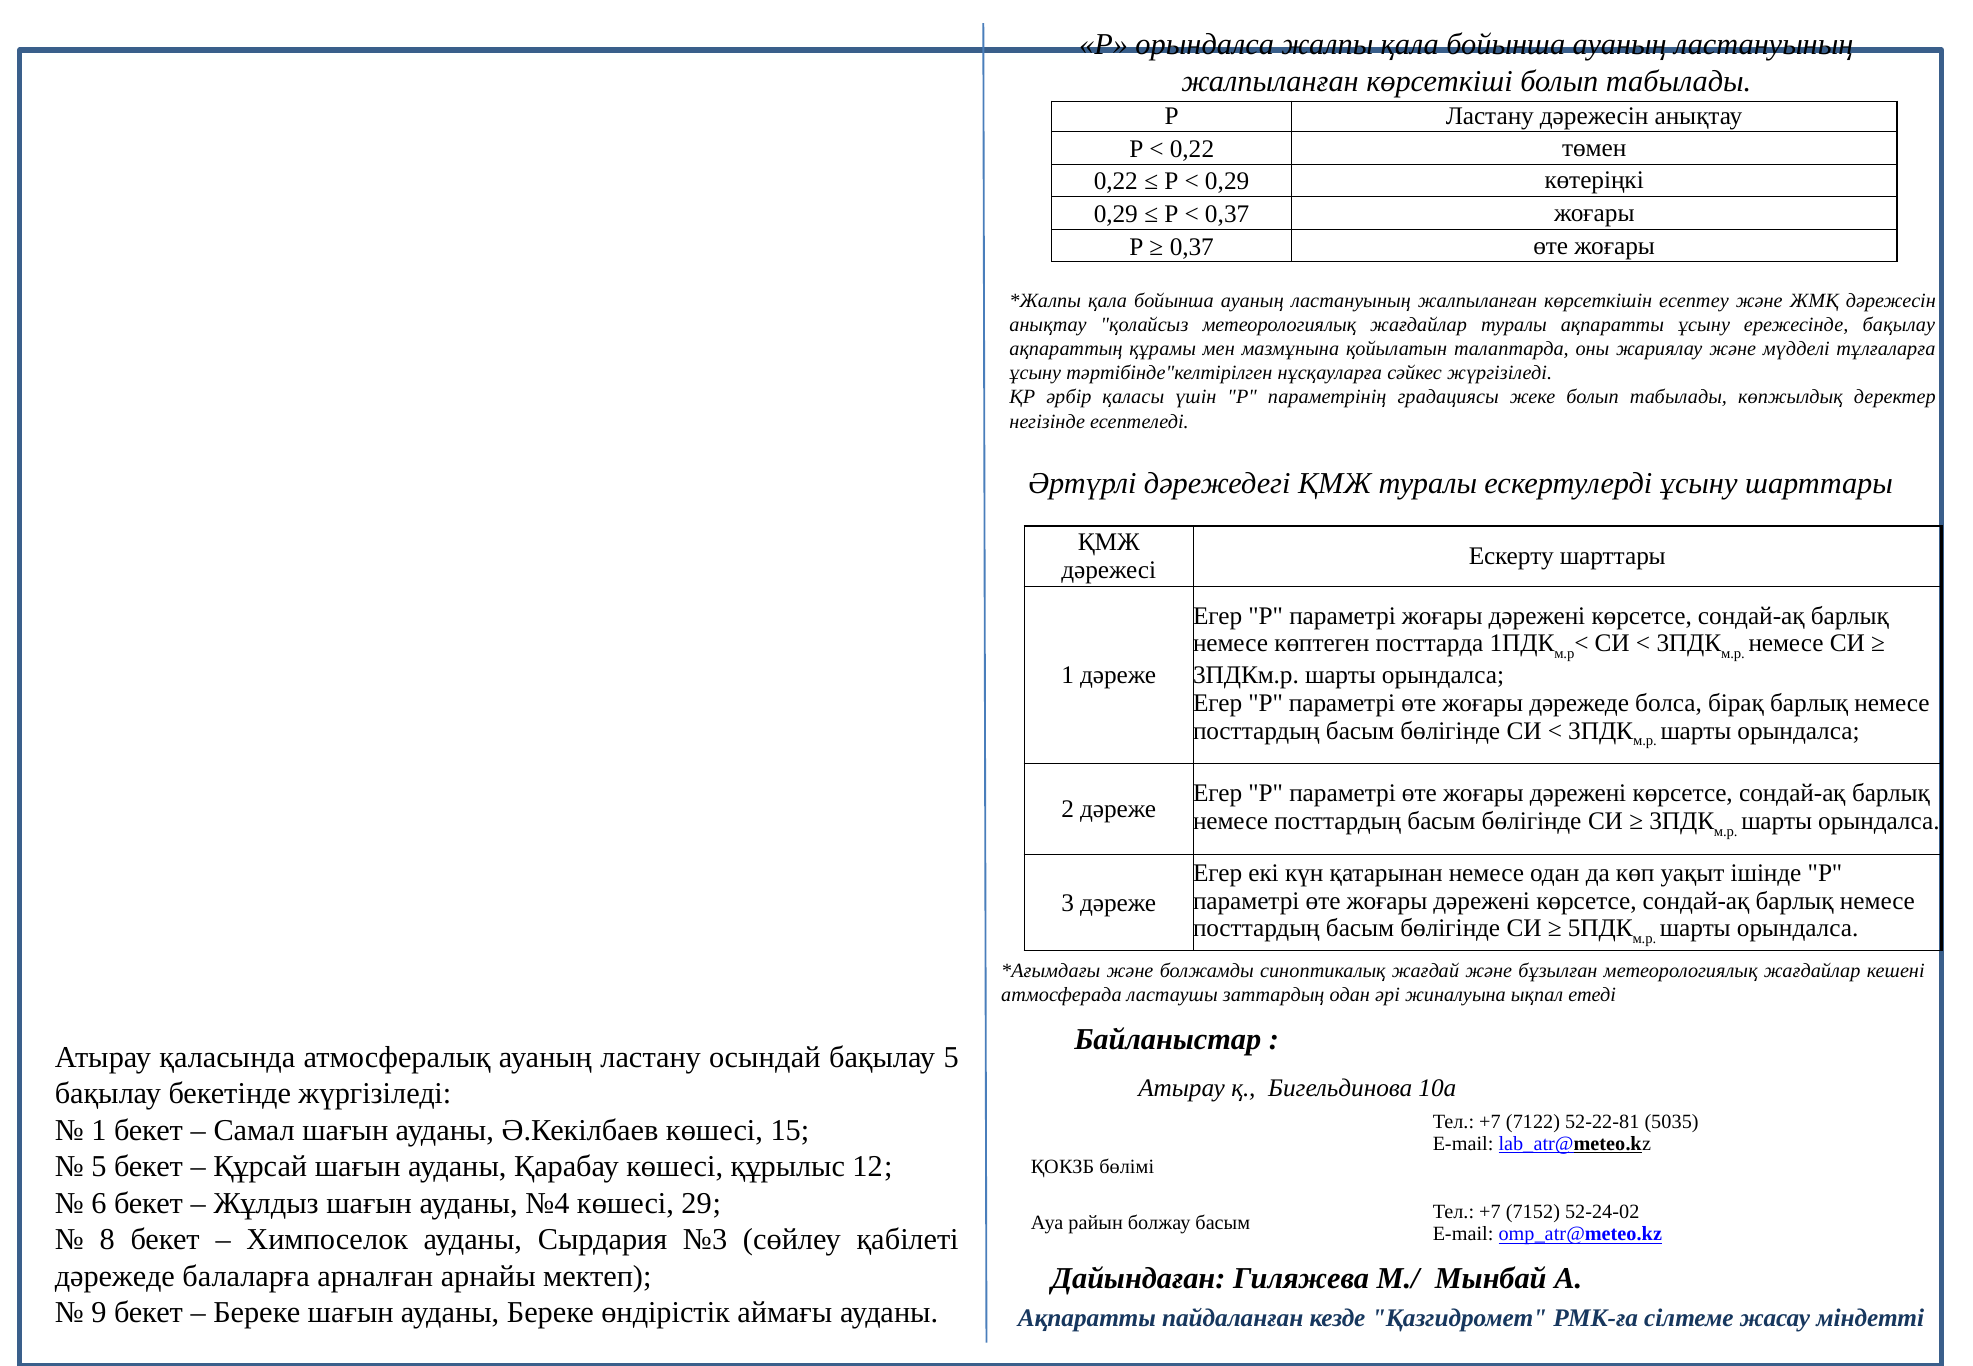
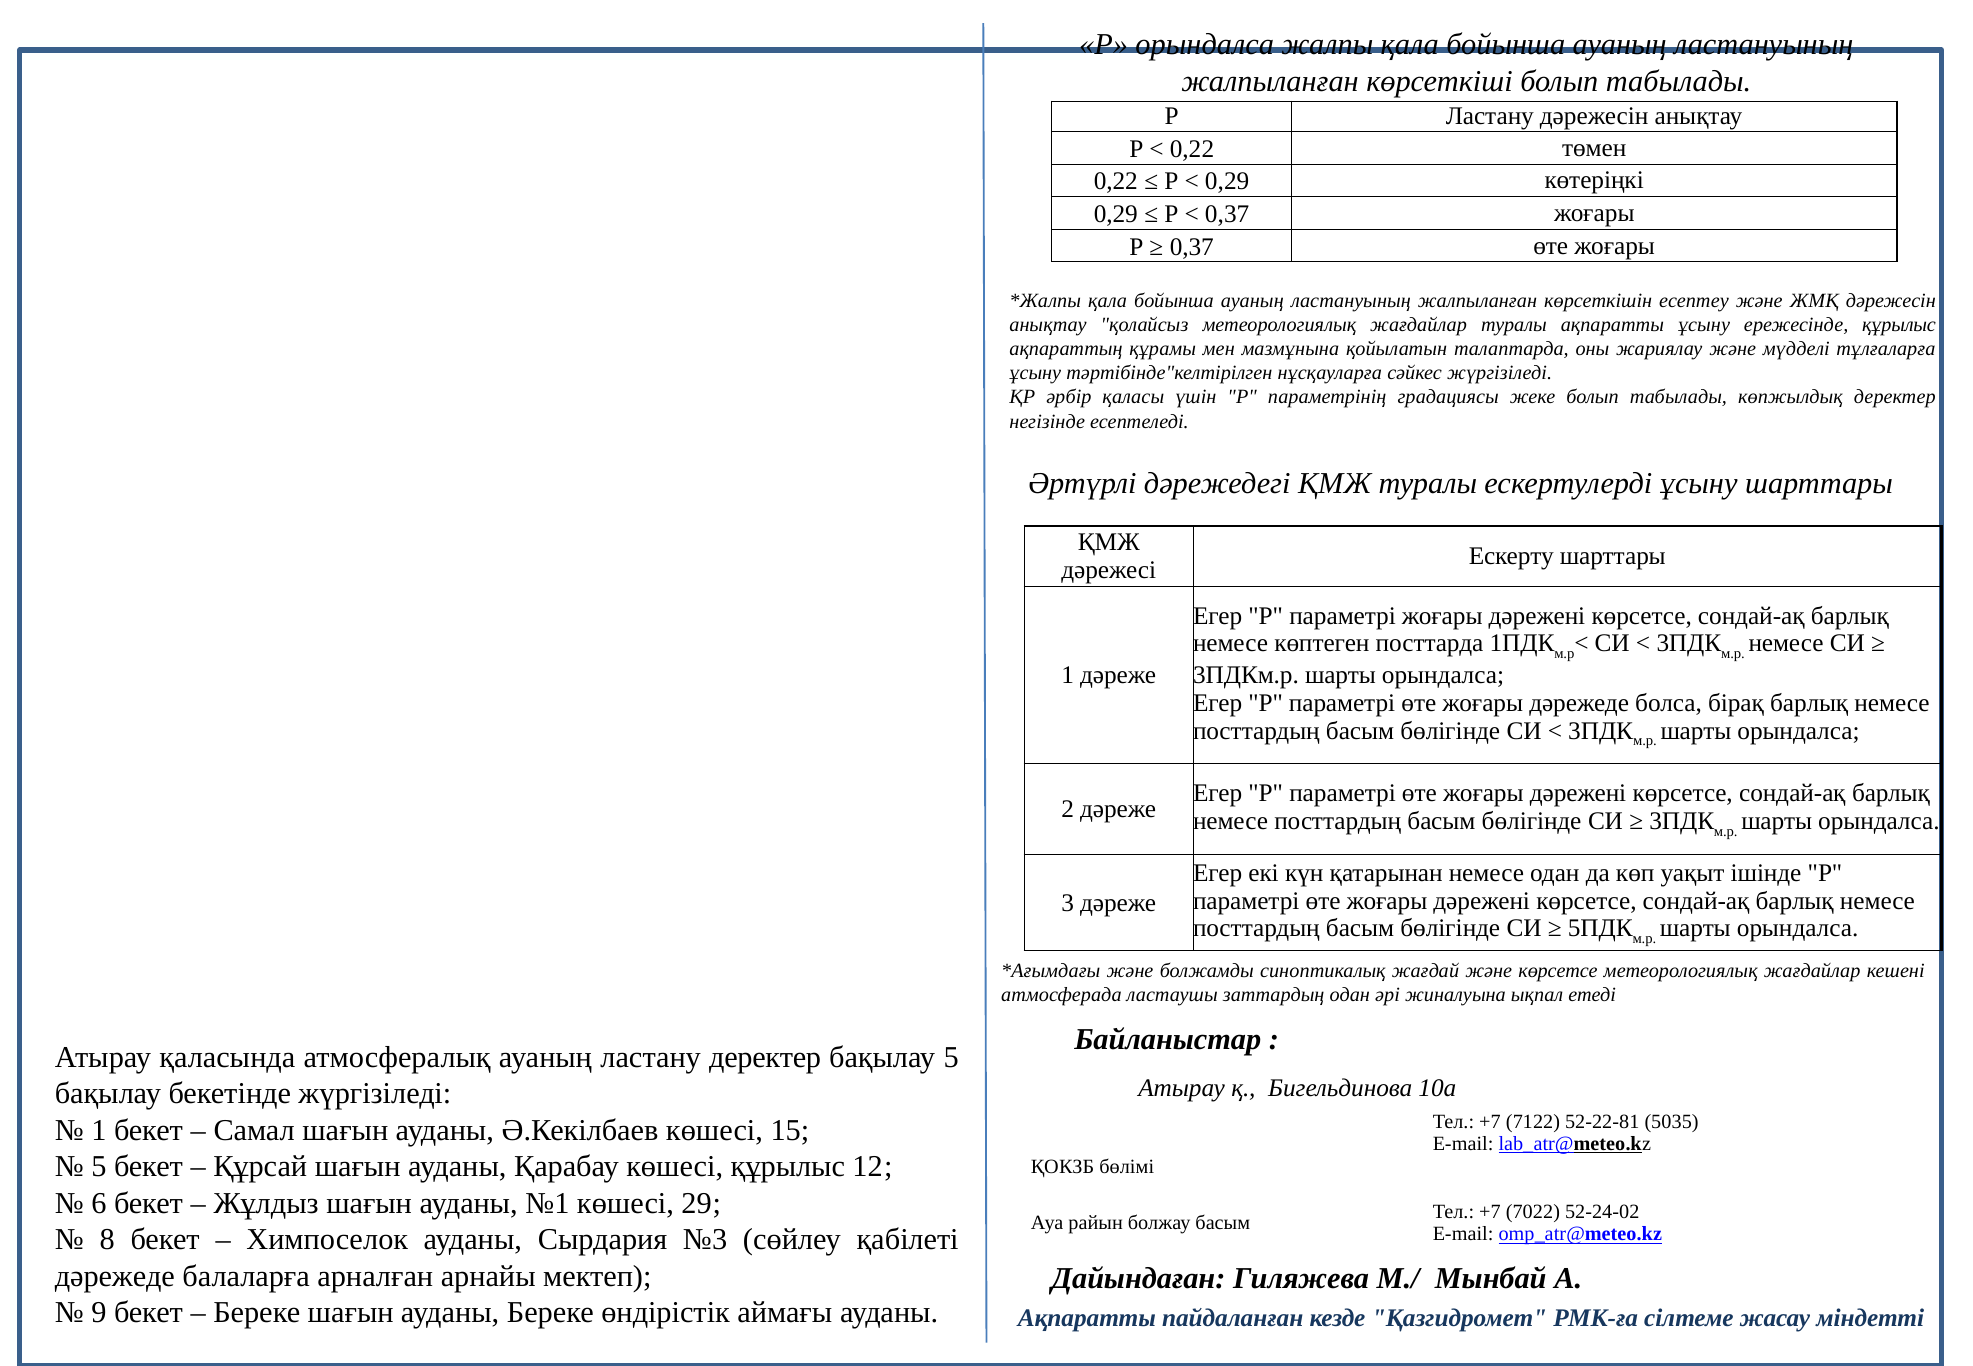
ережесінде бақылау: бақылау -> құрылыс (1899, 325)
және бұзылған: бұзылған -> көрсетсе (1558, 971)
ластану осындай: осындай -> деректер (765, 1057)
№4: №4 -> №1 (547, 1203)
7152: 7152 -> 7022 (1533, 1212)
